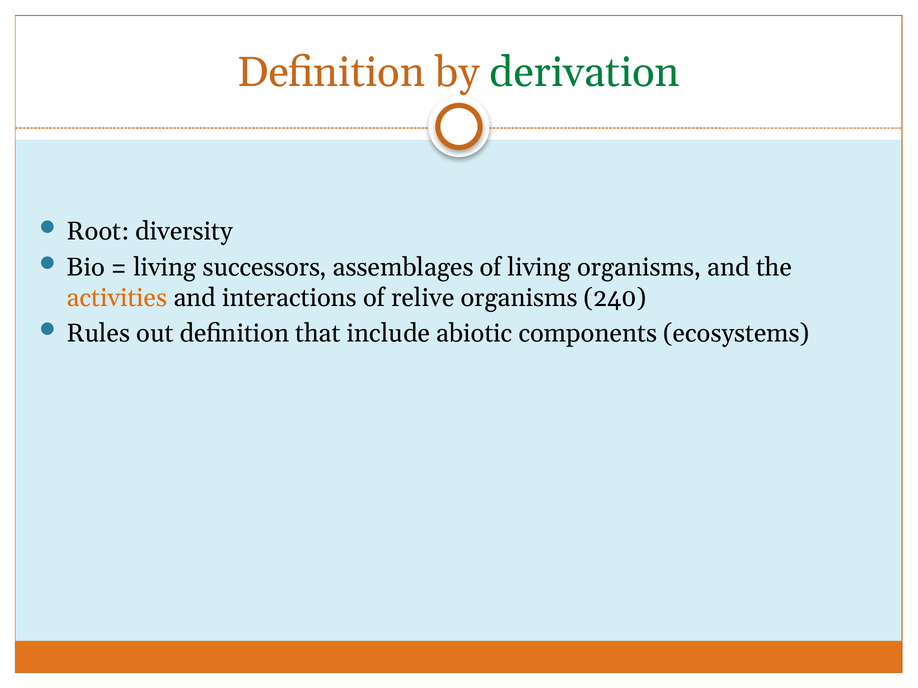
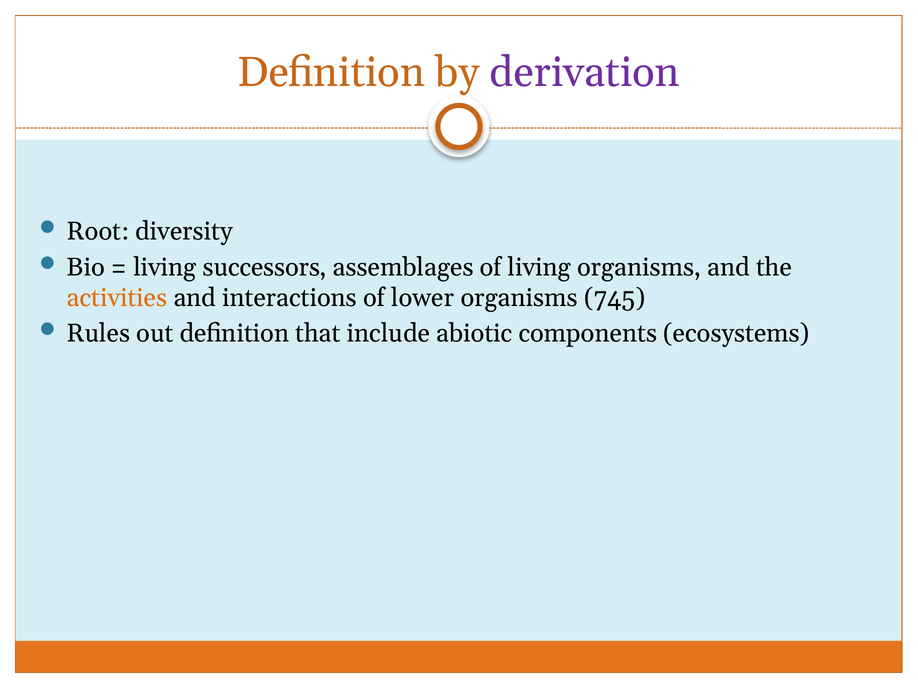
derivation colour: green -> purple (585, 72)
relive: relive -> lower (423, 298)
240: 240 -> 745 (615, 298)
